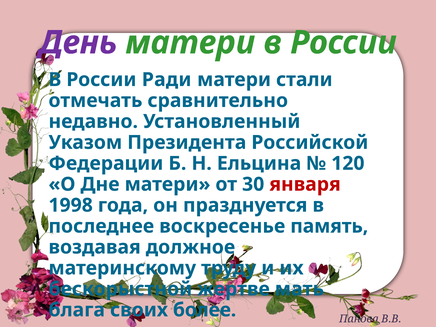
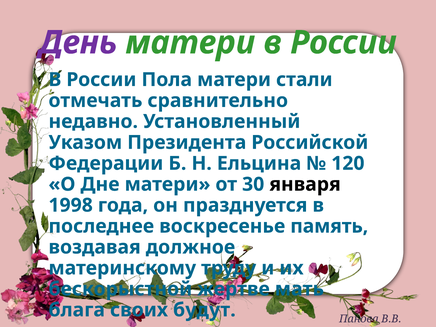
Ради: Ради -> Пола (167, 80)
января colour: red -> black (305, 184)
более: более -> будут (204, 310)
